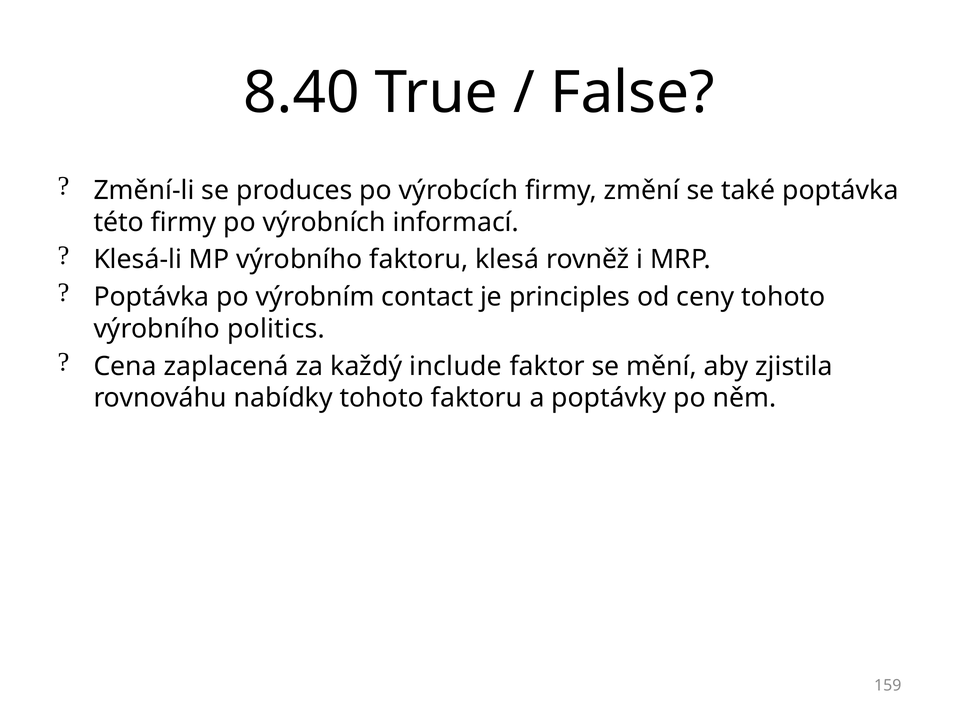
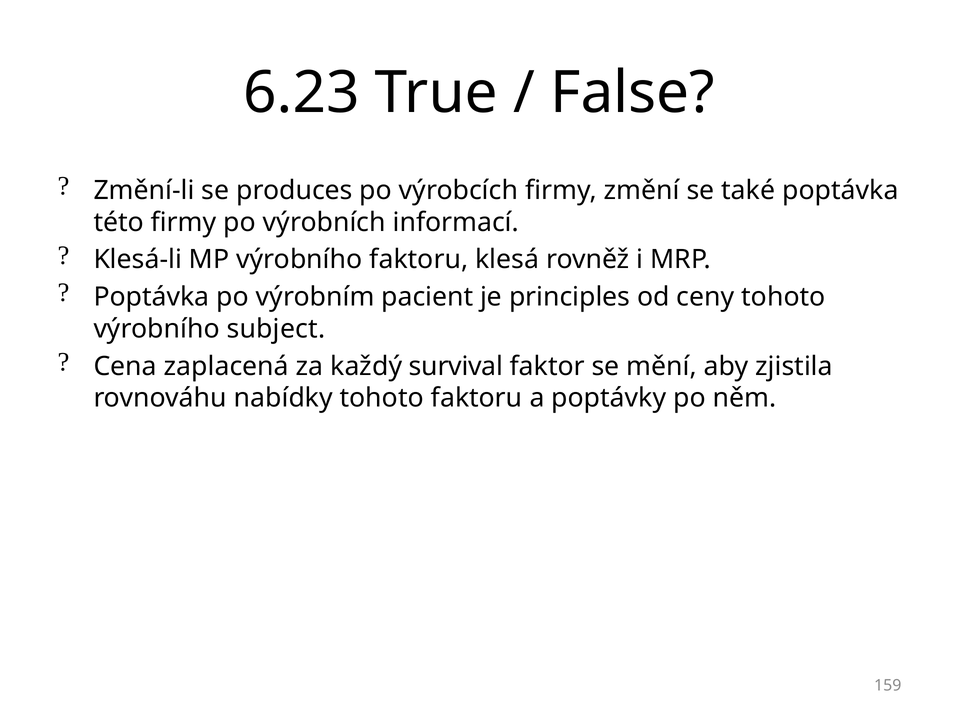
8.40: 8.40 -> 6.23 (301, 93)
contact: contact -> pacient (427, 297)
politics: politics -> subject (276, 329)
include: include -> survival (456, 366)
